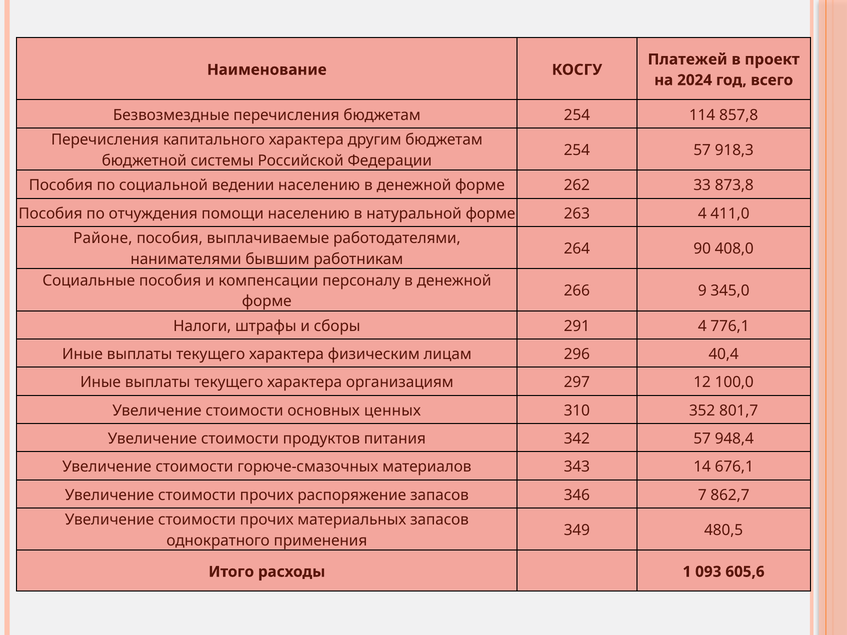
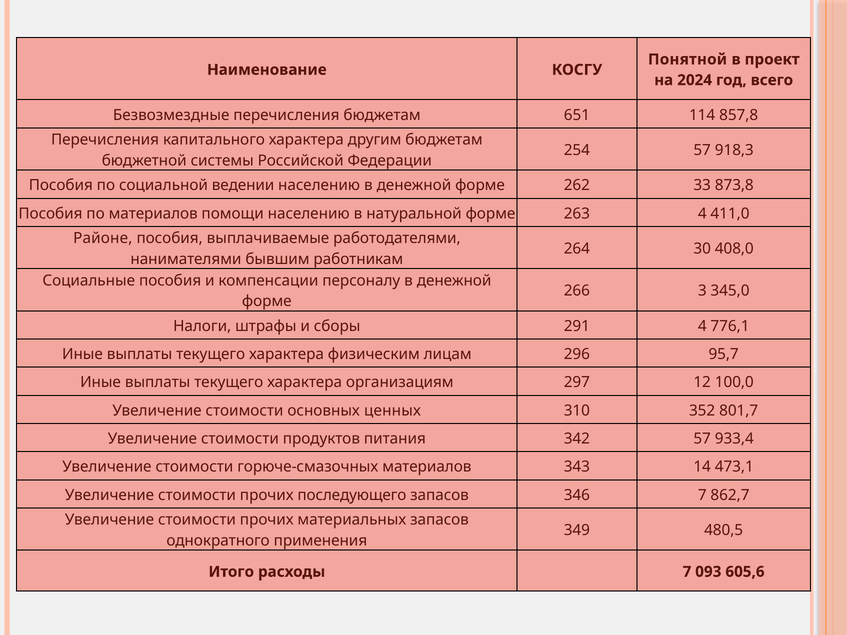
Платежей: Платежей -> Понятной (688, 59)
бюджетам 254: 254 -> 651 (577, 115)
по отчуждения: отчуждения -> материалов (153, 214)
90: 90 -> 30 (702, 249)
9: 9 -> 3 (702, 291)
40,4: 40,4 -> 95,7 (724, 354)
948,4: 948,4 -> 933,4 (734, 439)
676,1: 676,1 -> 473,1 (734, 467)
распоряжение: распоряжение -> последующего (352, 495)
расходы 1: 1 -> 7 (687, 572)
